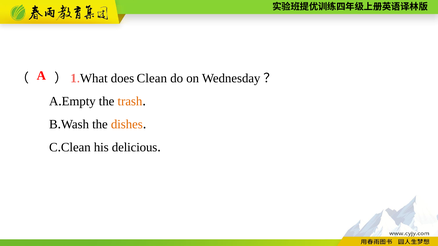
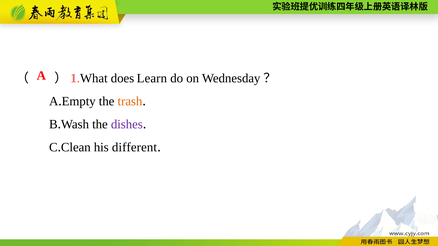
does Clean: Clean -> Learn (152, 79)
dishes colour: orange -> purple (127, 125)
delicious: delicious -> different (134, 148)
